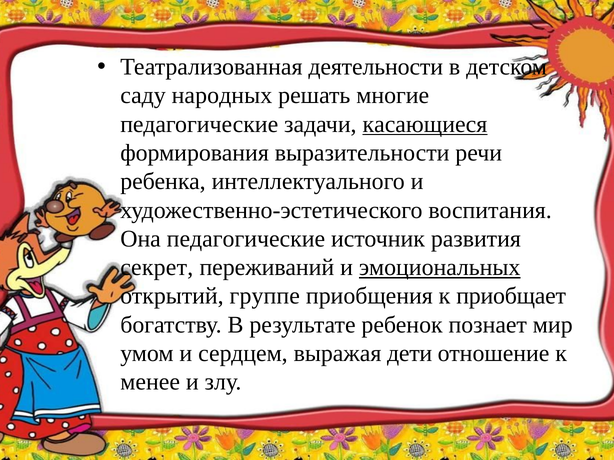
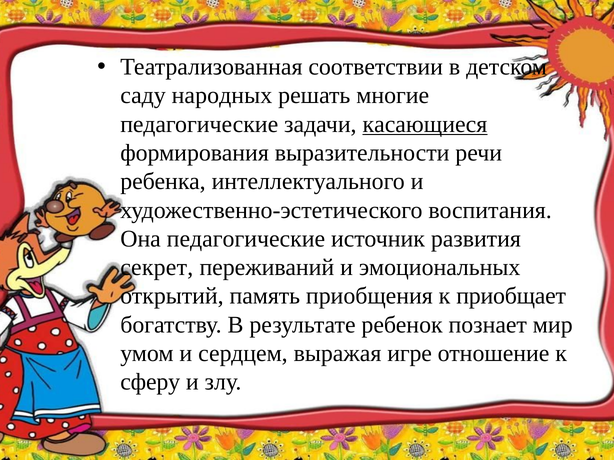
деятельности: деятельности -> соответствии (376, 67)
эмоциональных underline: present -> none (440, 268)
группе: группе -> память (265, 296)
дети: дети -> игре (410, 354)
менее: менее -> сферу (150, 382)
